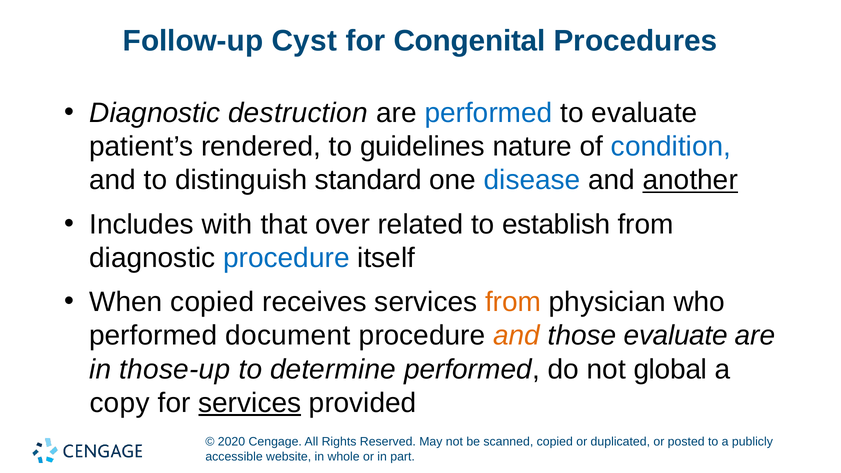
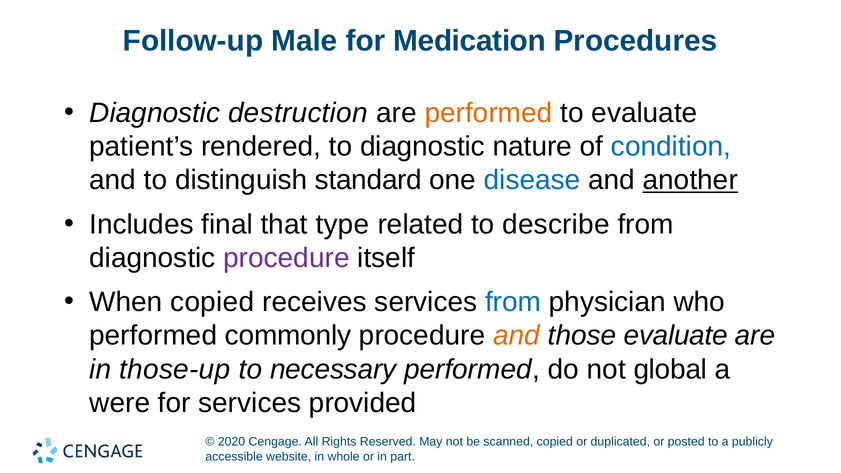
Cyst: Cyst -> Male (304, 41)
Congenital: Congenital -> Medication (470, 41)
performed colour: blue -> orange (489, 113)
to guidelines: guidelines -> diagnostic (422, 146)
with: with -> final (227, 224)
over: over -> type (342, 224)
establish: establish -> describe (556, 224)
procedure colour: blue -> purple (286, 258)
from colour: orange -> blue (513, 302)
document: document -> commonly (288, 336)
determine: determine -> necessary (333, 369)
copy: copy -> were (120, 403)
services underline: present -> none (250, 403)
